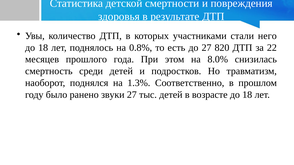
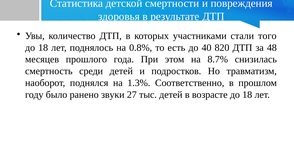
него: него -> того (267, 36)
до 27: 27 -> 40 (207, 48)
22: 22 -> 48 (272, 48)
8.0%: 8.0% -> 8.7% (218, 60)
